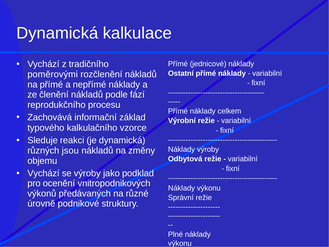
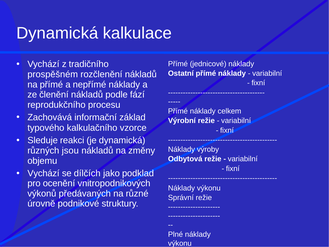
poměrovými: poměrovými -> prospěšném (53, 74)
se výroby: výroby -> dílčích (87, 173)
